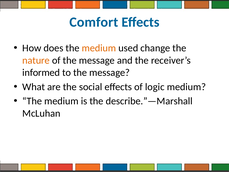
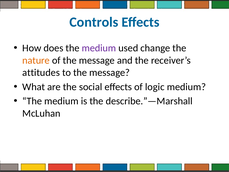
Comfort: Comfort -> Controls (94, 22)
medium colour: orange -> purple (99, 48)
informed: informed -> attitudes (41, 72)
